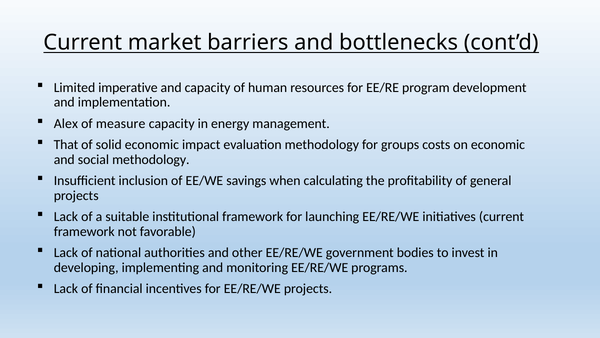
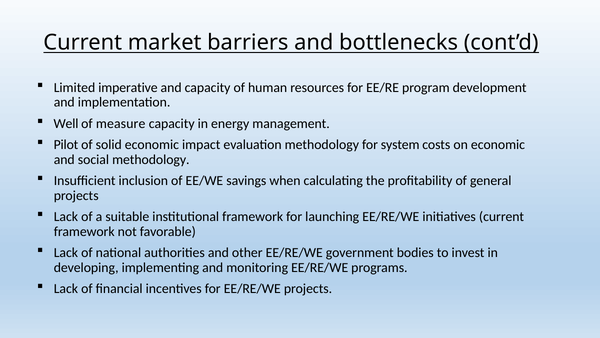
Alex: Alex -> Well (66, 123)
That: That -> Pilot (66, 144)
groups: groups -> system (400, 144)
